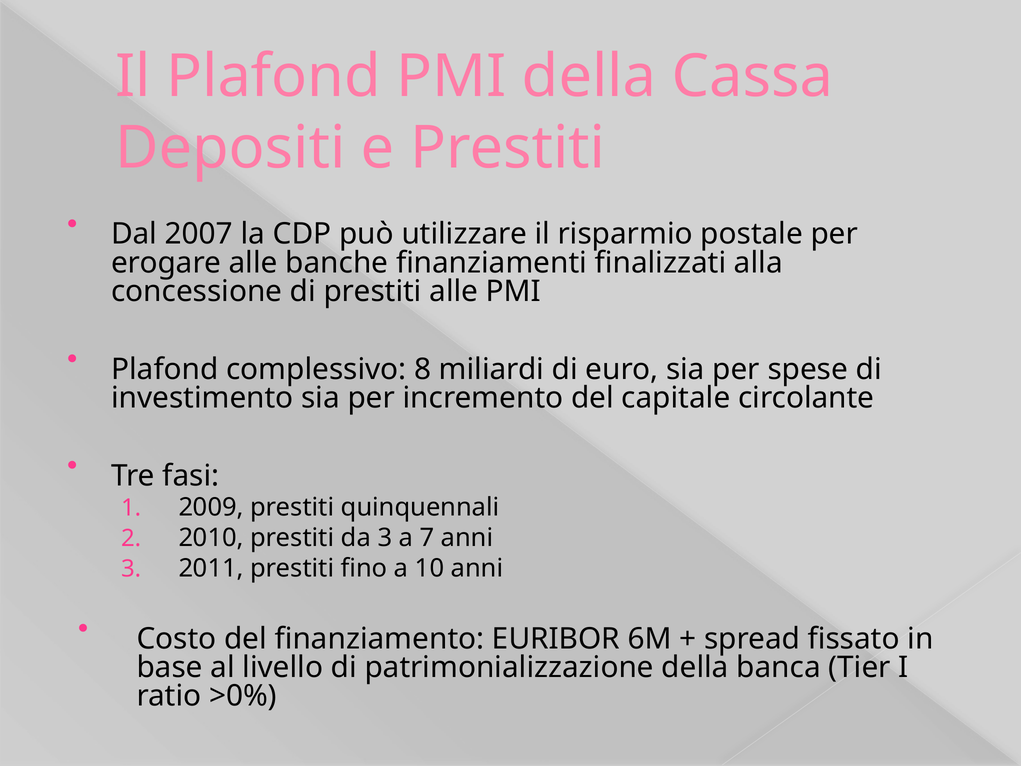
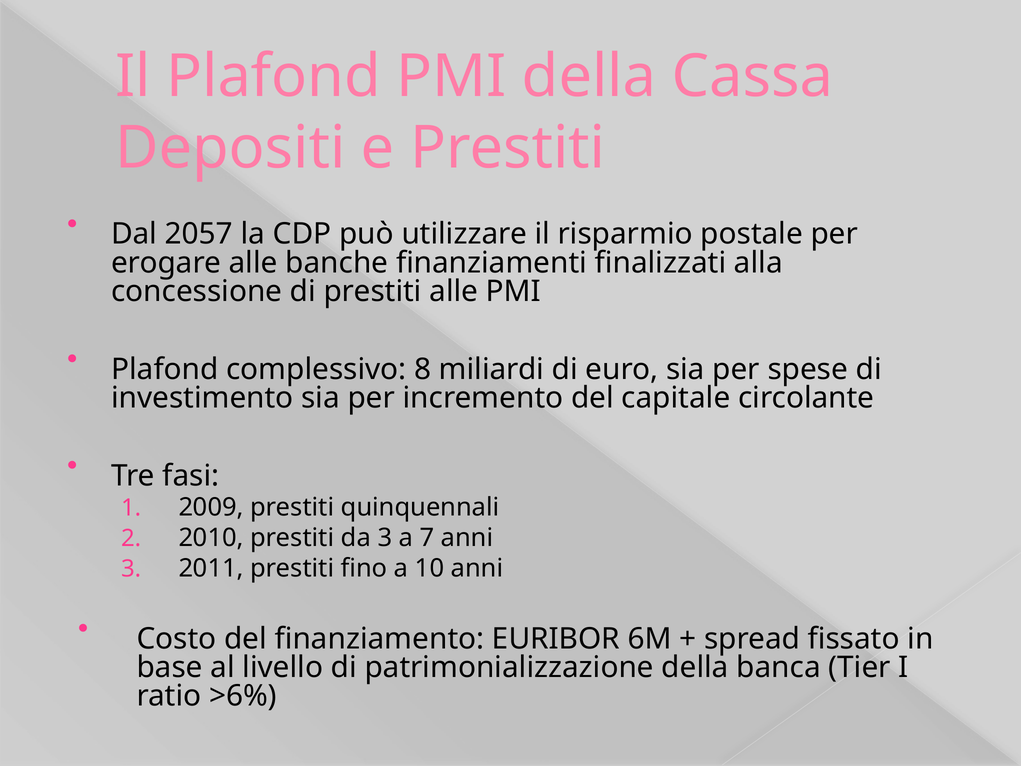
2007: 2007 -> 2057 (199, 234)
>0%: >0% -> >6% (243, 696)
